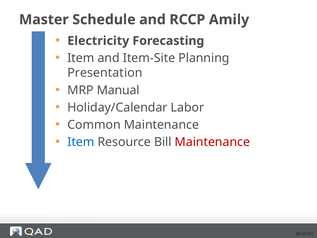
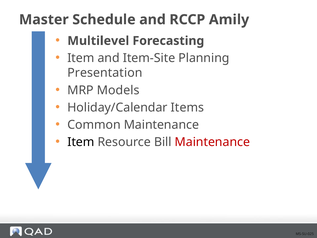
Electricity: Electricity -> Multilevel (98, 41)
Manual: Manual -> Models (118, 90)
Labor: Labor -> Items (187, 107)
Item colour: blue -> black (81, 142)
